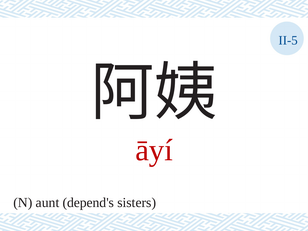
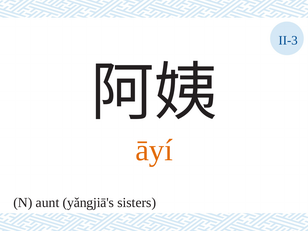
II-5: II-5 -> II-3 (288, 40)
āyí colour: red -> orange (154, 150)
depend's: depend's -> yǎngjiā's (88, 203)
